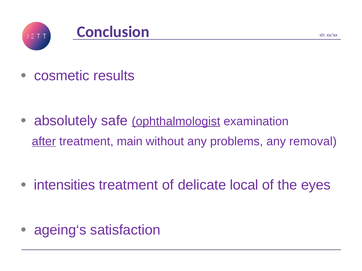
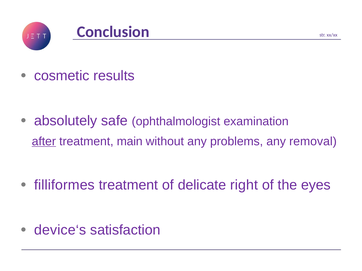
ophthalmologist underline: present -> none (176, 122)
intensities: intensities -> filliformes (64, 185)
local: local -> right (244, 185)
ageing‘s: ageing‘s -> device‘s (60, 230)
